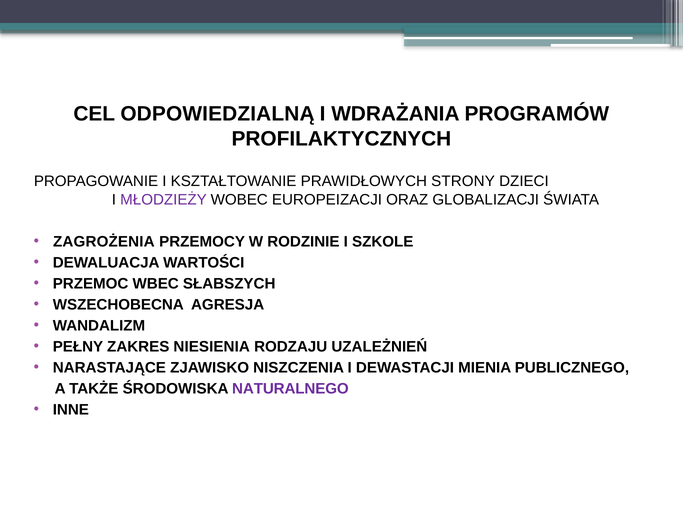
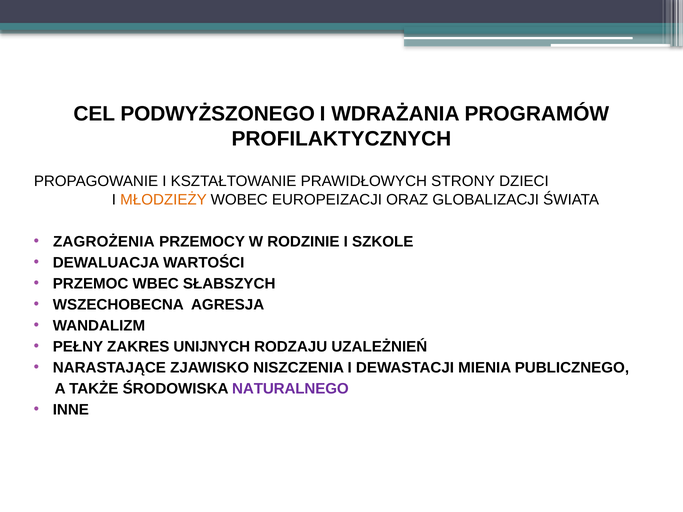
ODPOWIEDZIALNĄ: ODPOWIEDZIALNĄ -> PODWYŻSZONEGO (218, 114)
MŁODZIEŻY colour: purple -> orange (164, 200)
NIESIENIA: NIESIENIA -> UNIJNYCH (212, 347)
